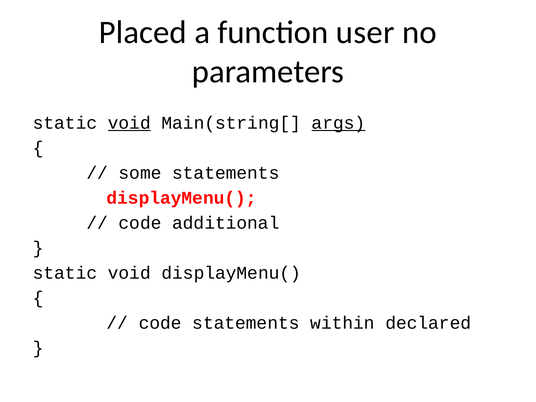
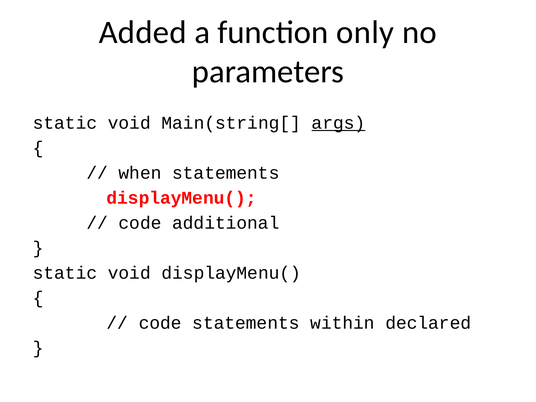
Placed: Placed -> Added (143, 32)
user: user -> only (365, 32)
void underline: present -> none (129, 123)
some: some -> when (140, 173)
